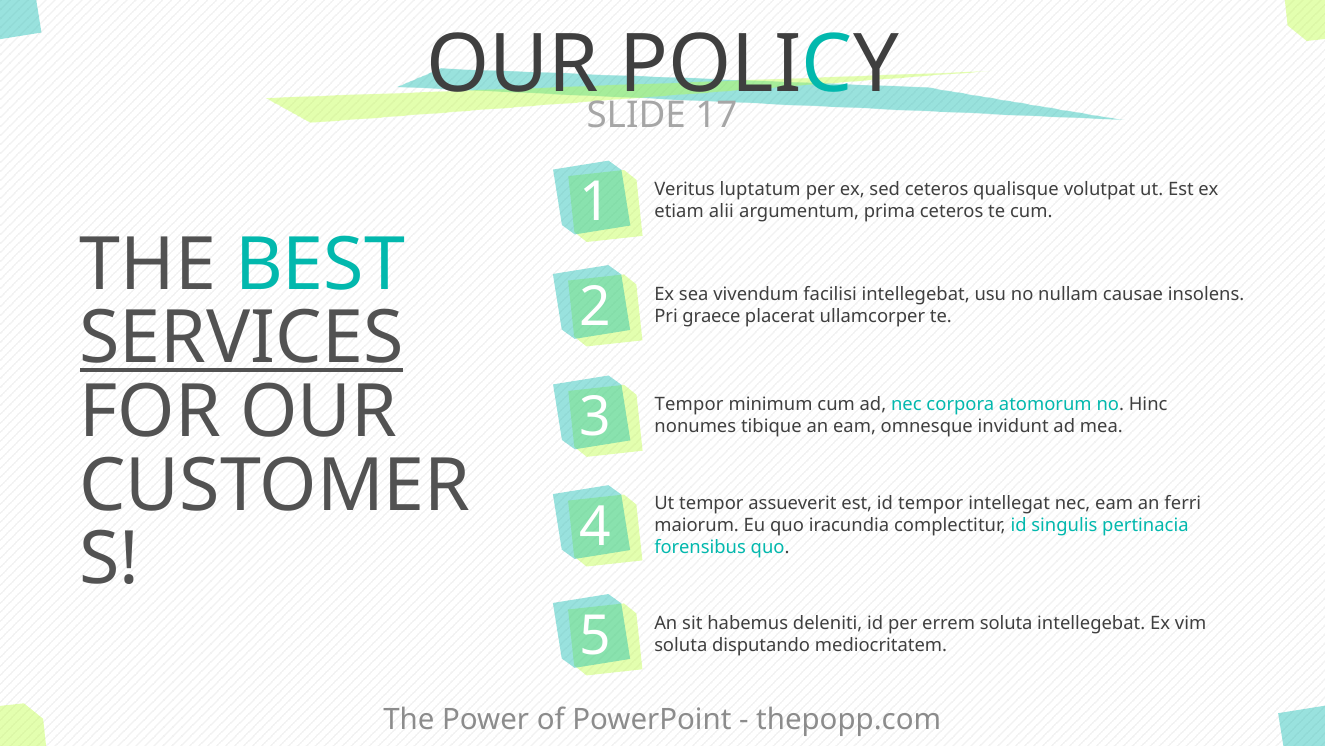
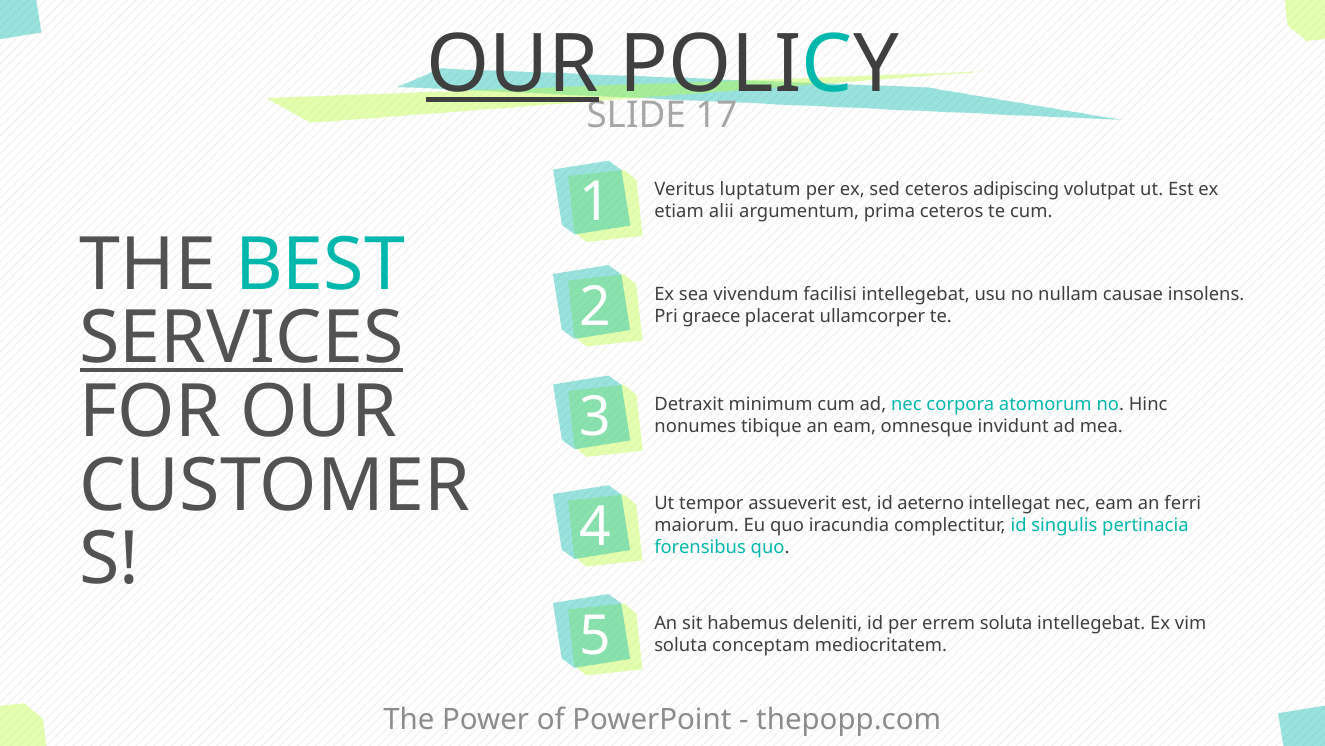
OUR underline: none -> present (513, 65)
qualisque: qualisque -> adipiscing (1016, 189)
3 Tempor: Tempor -> Detraxit (689, 404)
id tempor: tempor -> aeterno (931, 503)
disputando: disputando -> conceptam (761, 645)
